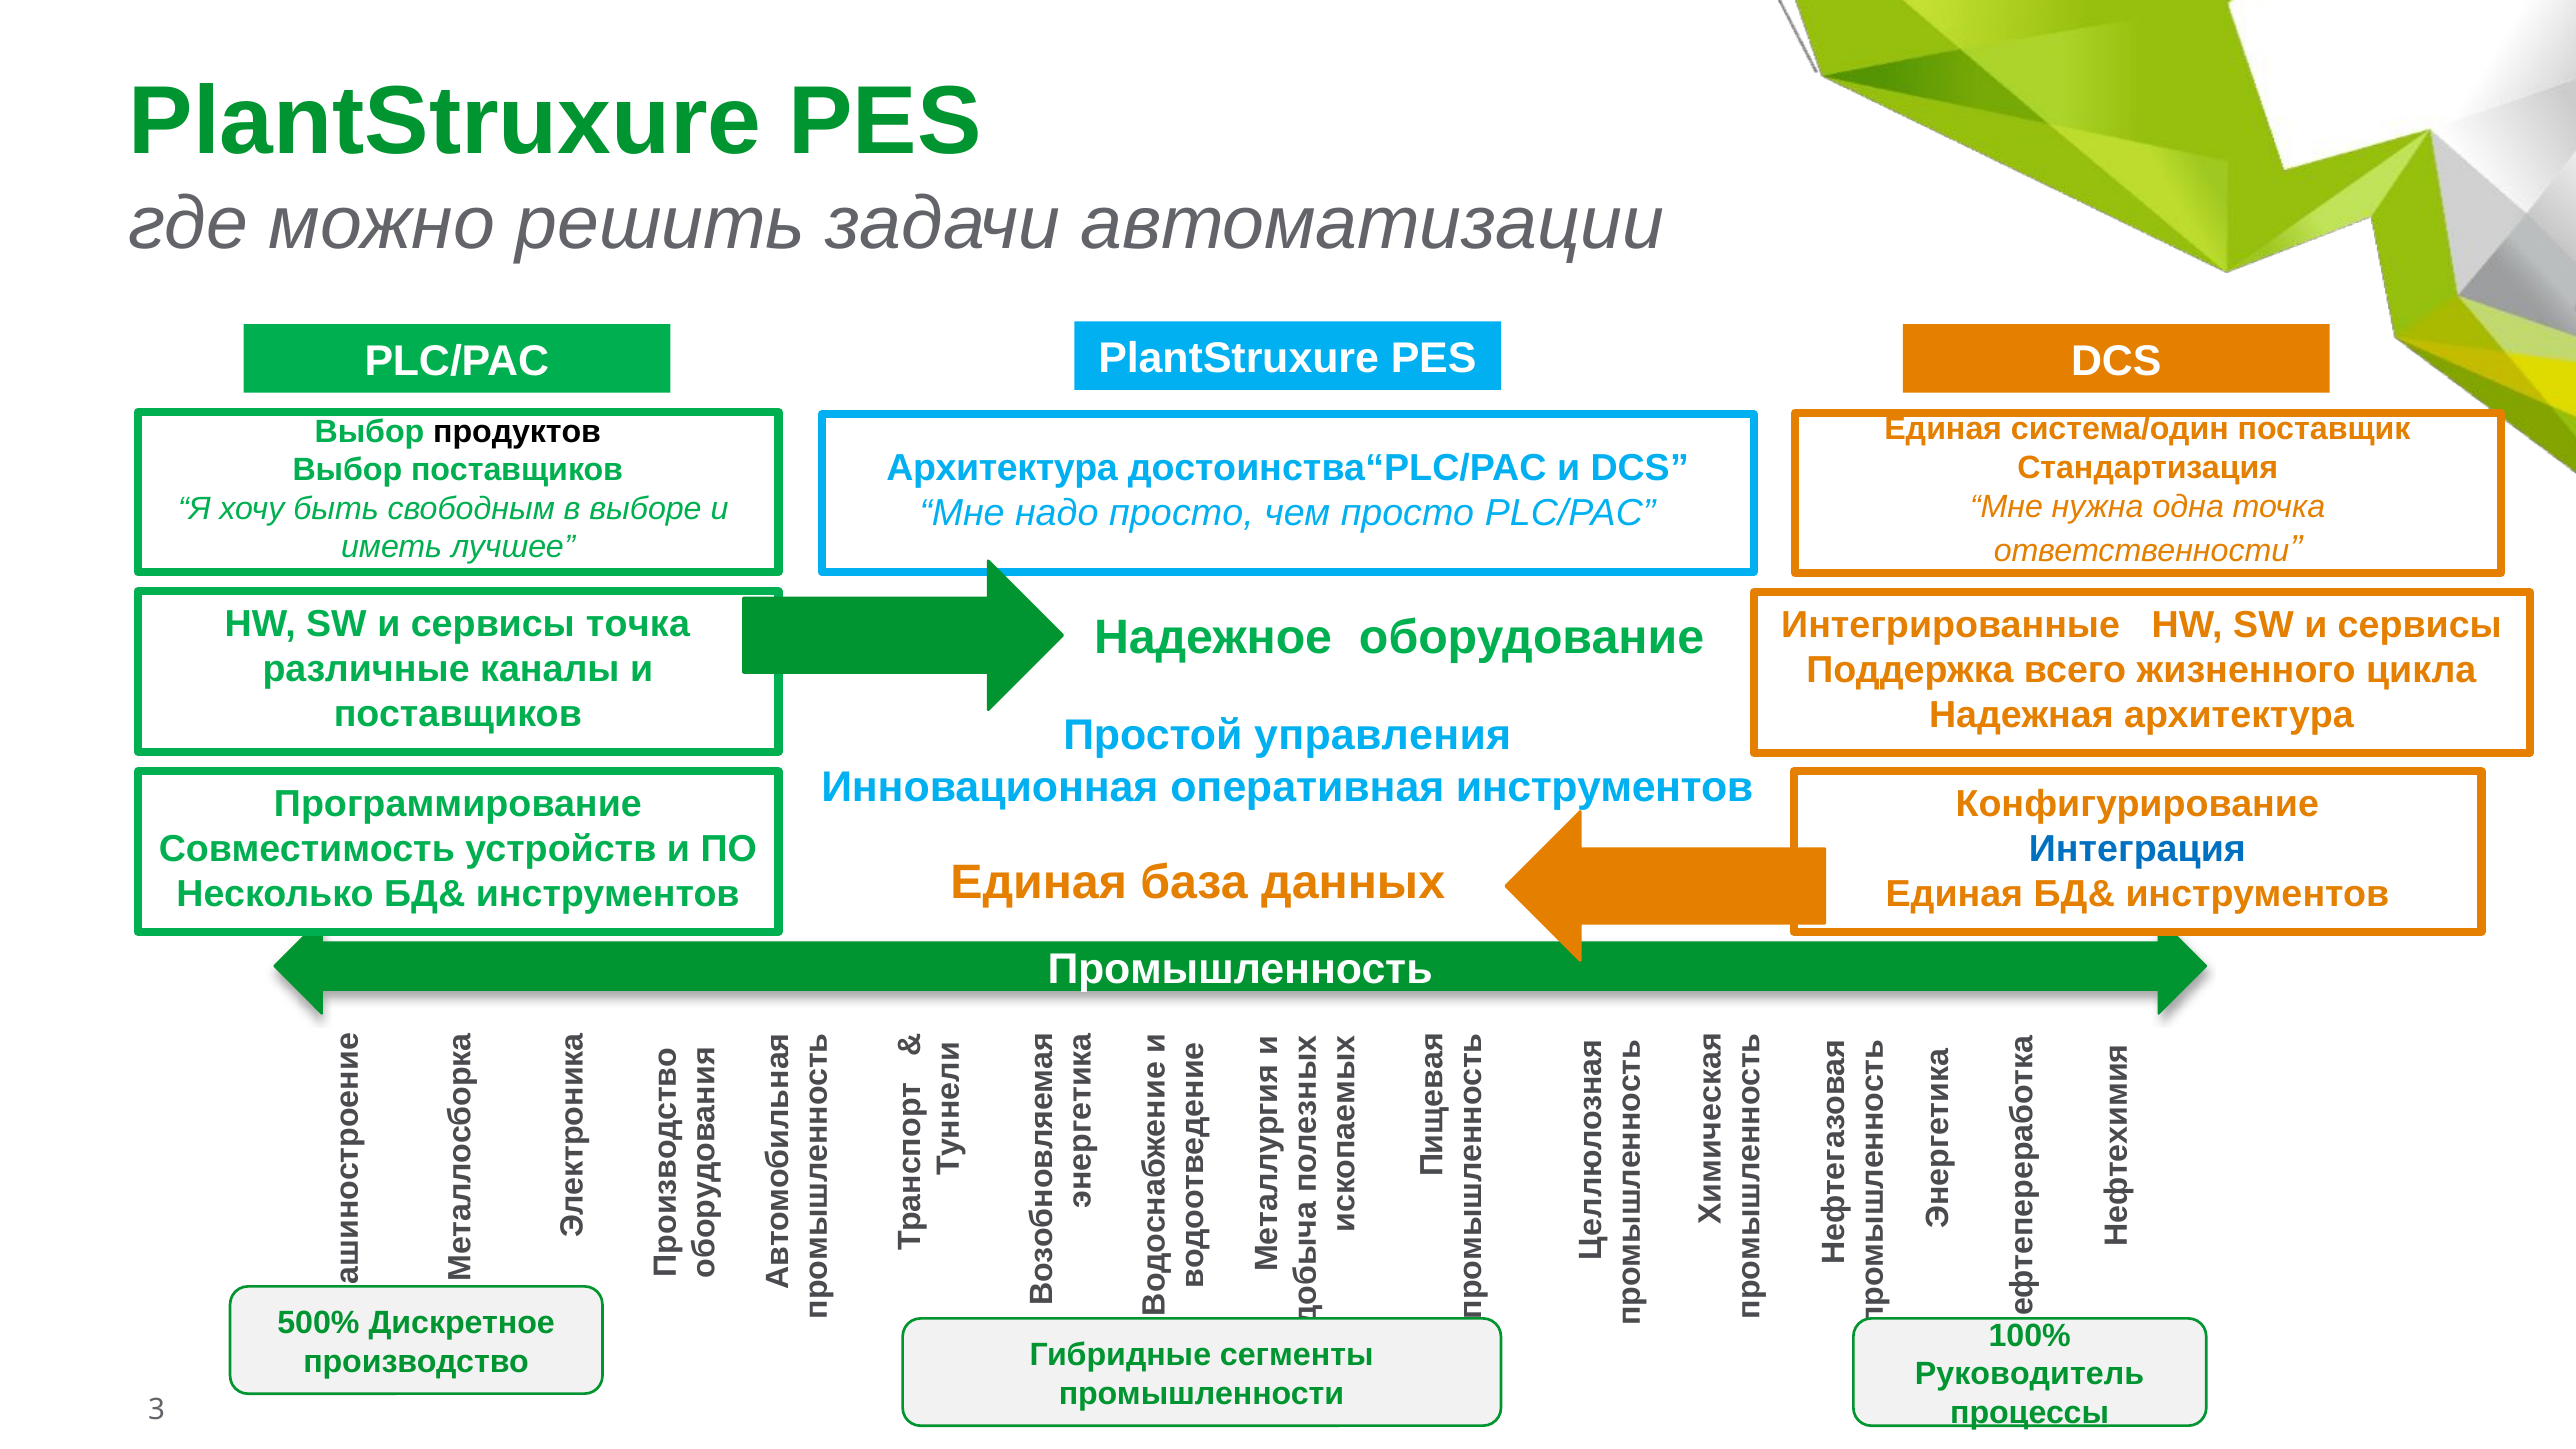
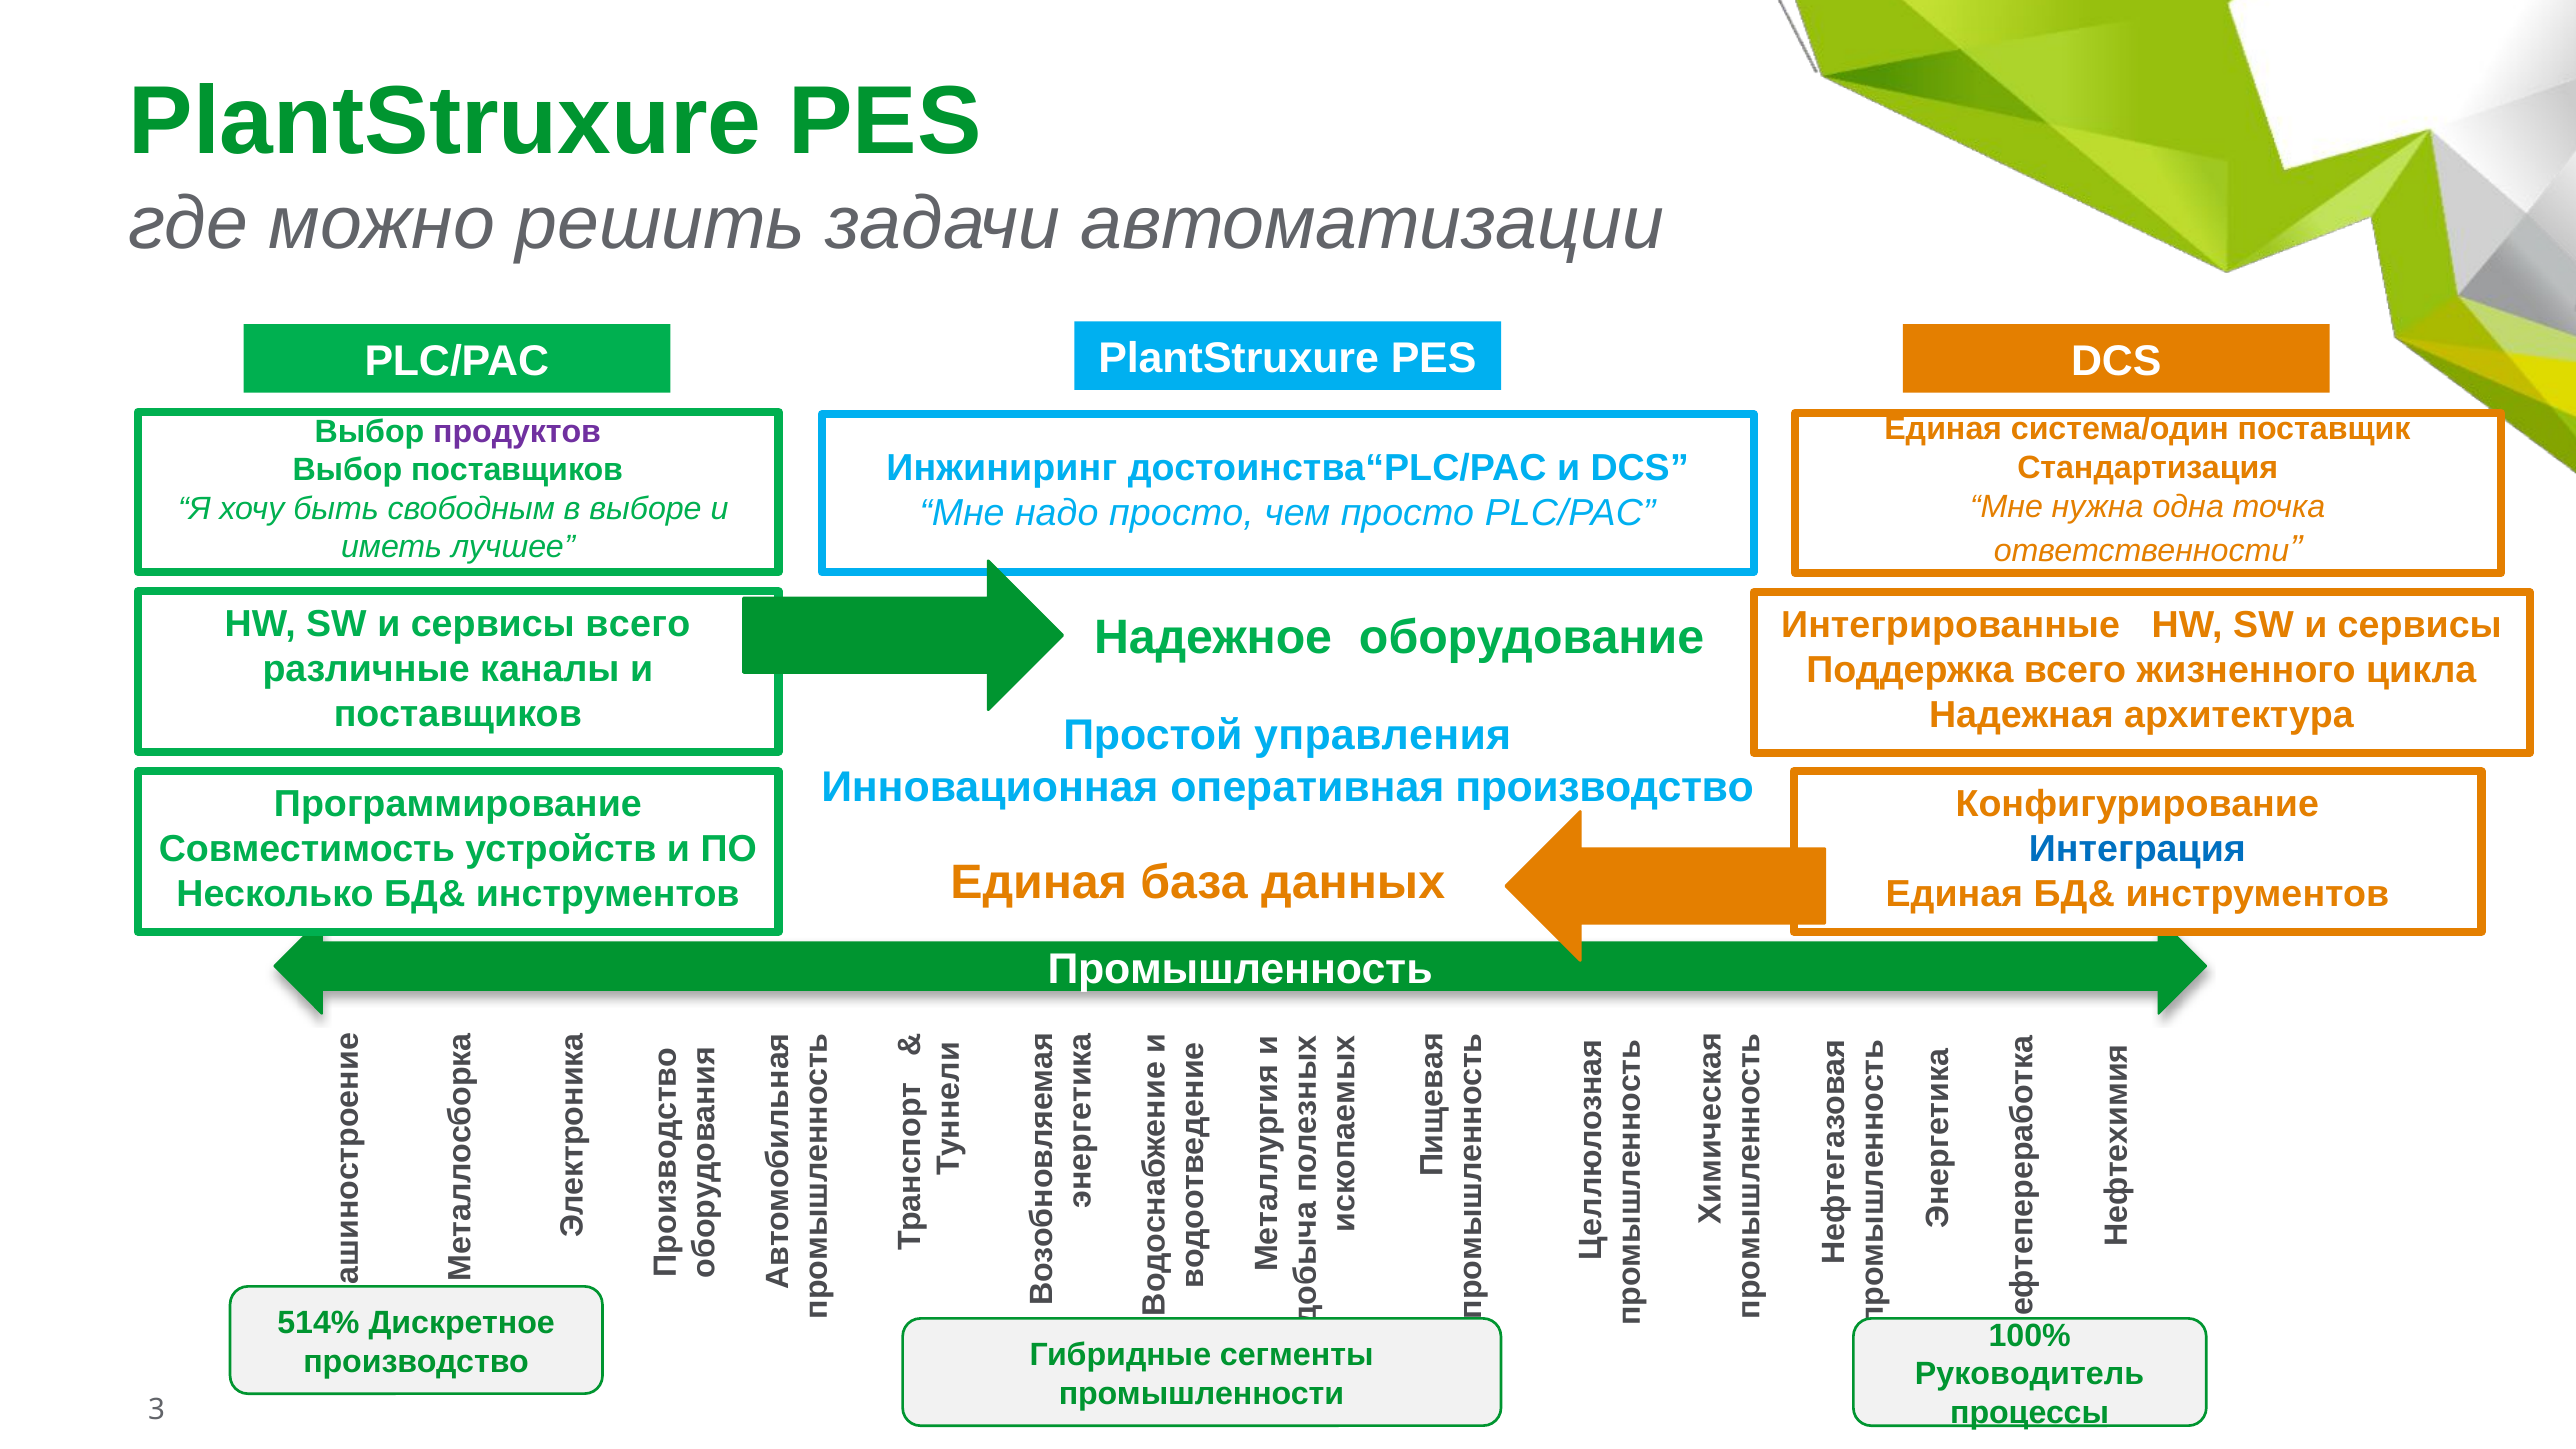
продуктов colour: black -> purple (517, 432)
Архитектура: Архитектура -> Инжиниринг (1002, 469)
сервисы точка: точка -> всего (638, 624)
оперативная инструментов: инструментов -> производство (1605, 787)
500%: 500% -> 514% (318, 1323)
